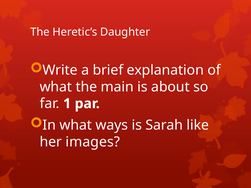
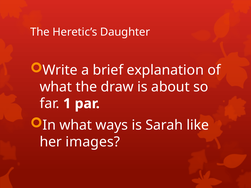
main: main -> draw (117, 87)
